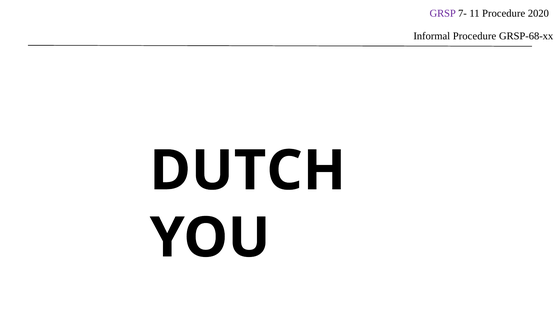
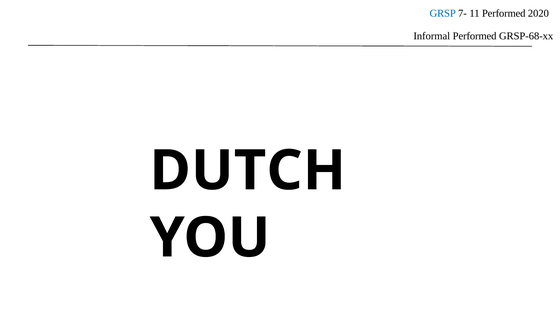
GRSP colour: purple -> blue (443, 13)
11 Procedure: Procedure -> Performed (504, 13)
Informal Procedure: Procedure -> Performed (475, 36)
